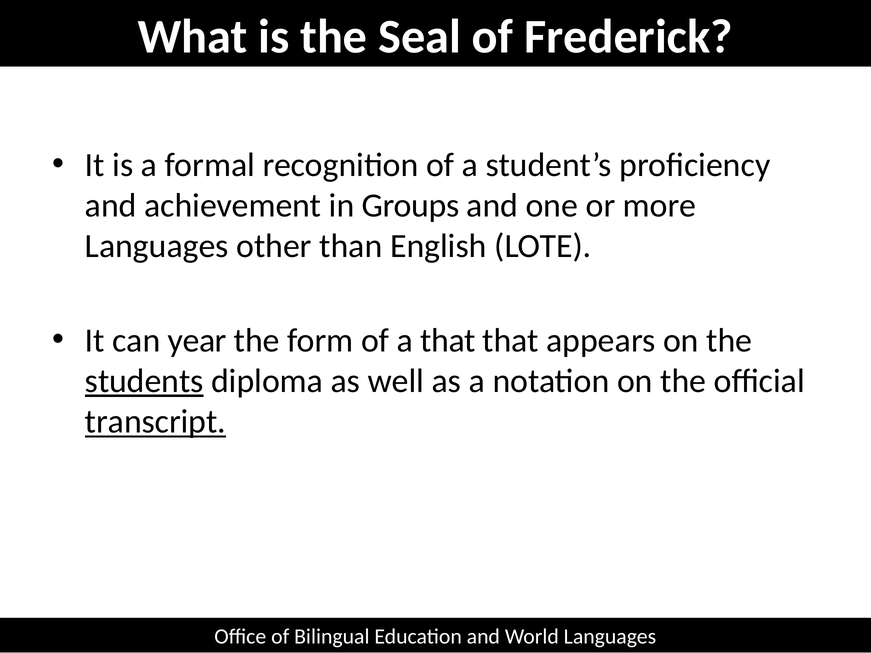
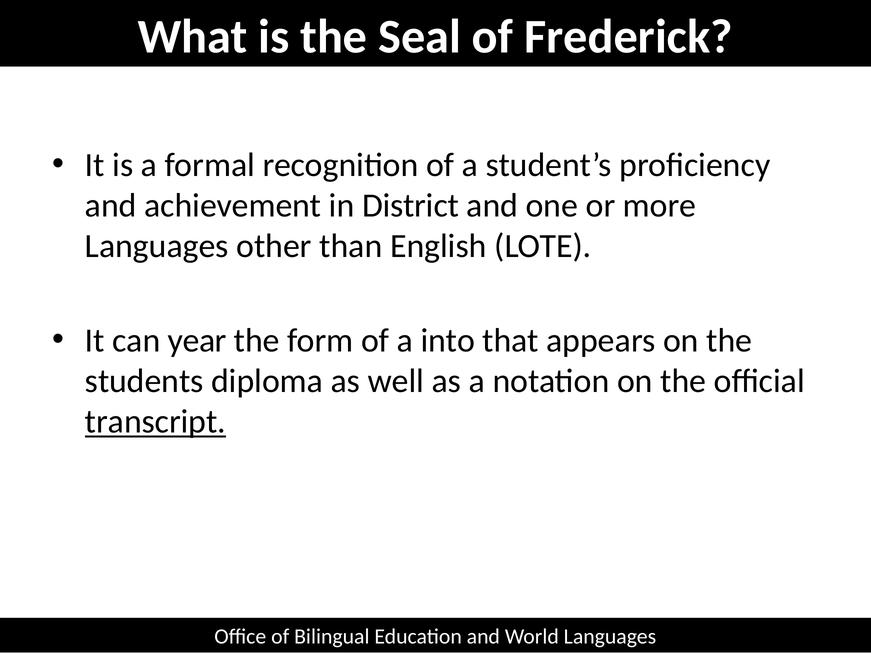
Groups: Groups -> District (411, 205)
a that: that -> into (448, 341)
students underline: present -> none (144, 381)
